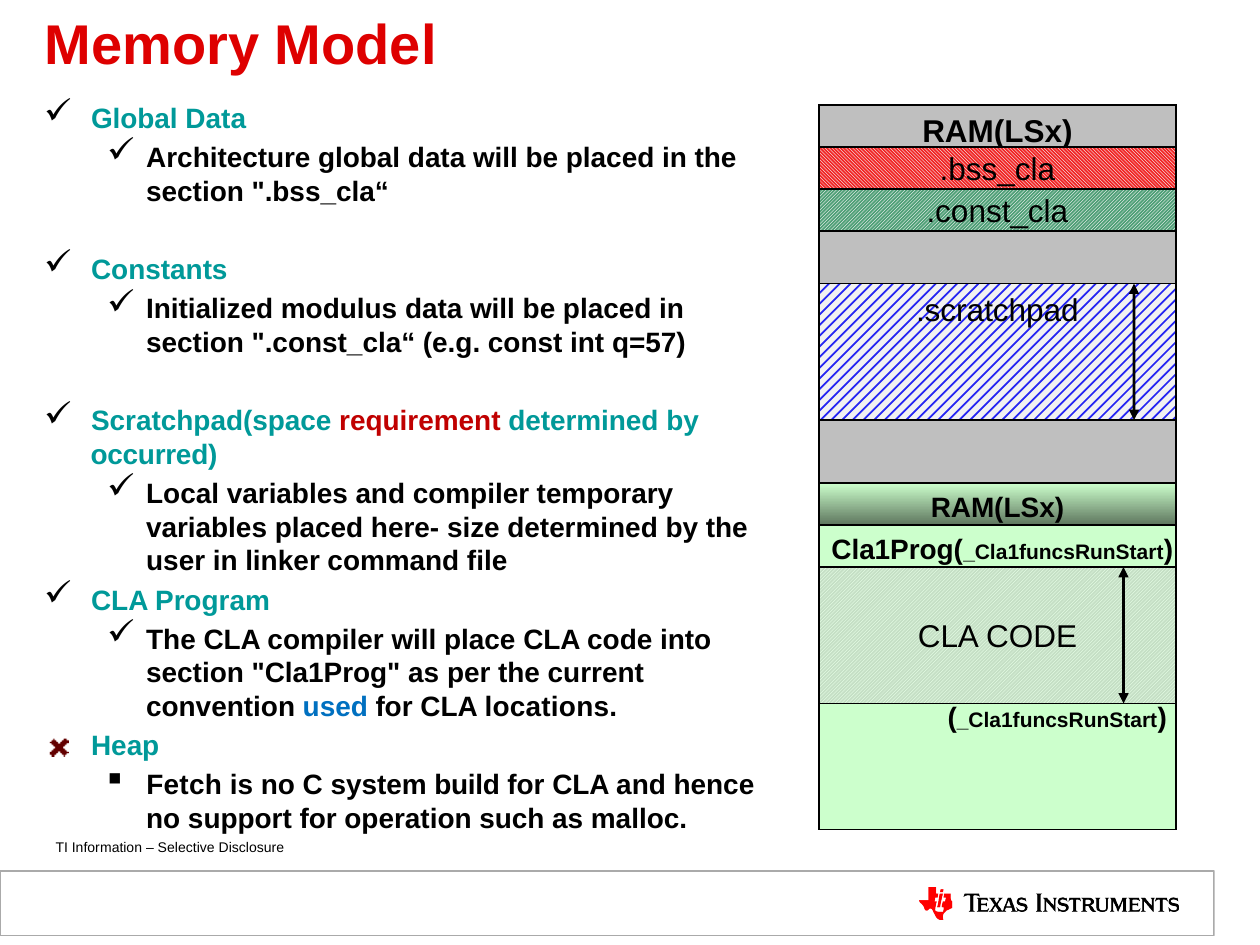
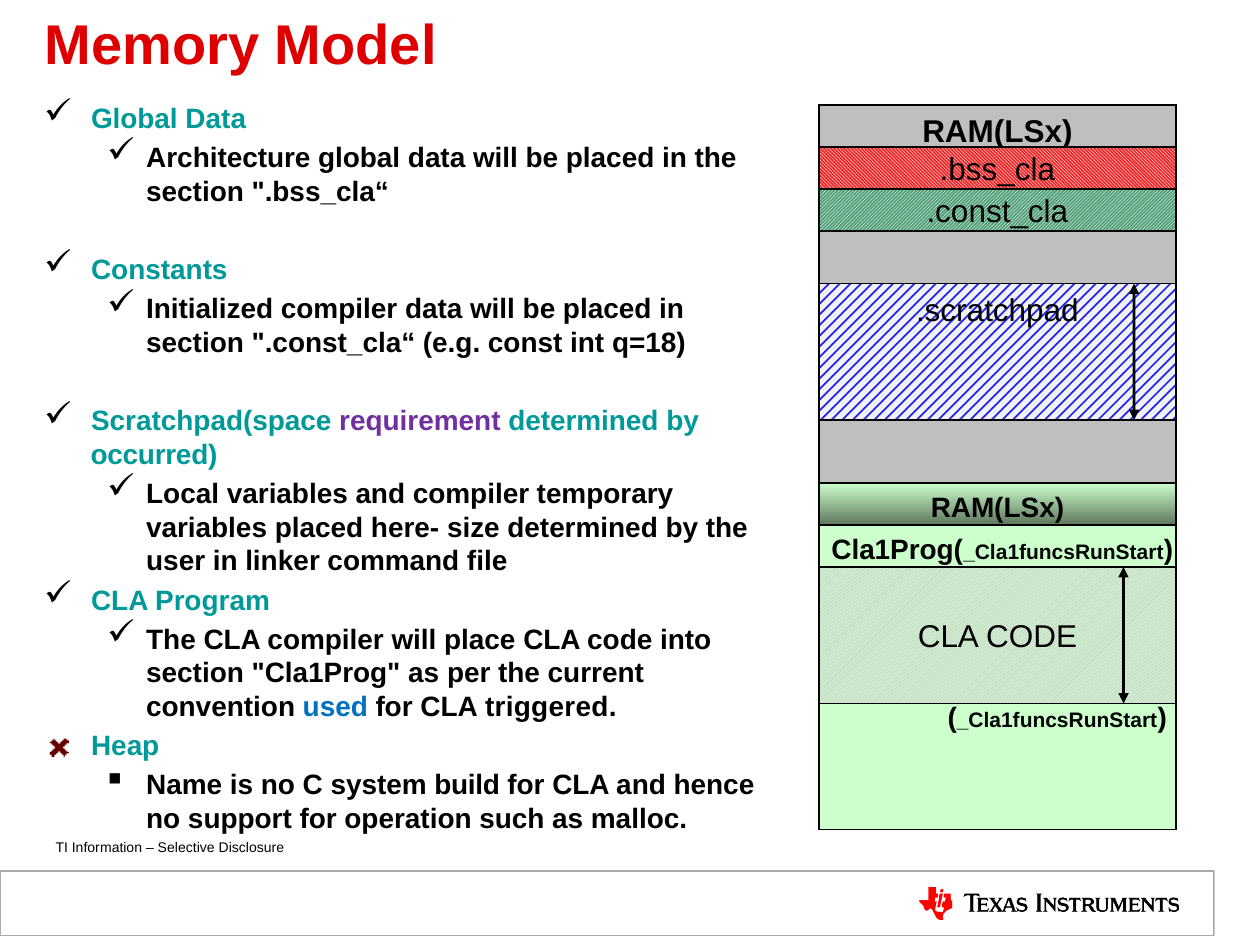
Initialized modulus: modulus -> compiler (339, 310)
q=57: q=57 -> q=18 (649, 343)
requirement colour: red -> purple (420, 422)
locations: locations -> triggered (551, 707)
Fetch: Fetch -> Name (184, 786)
